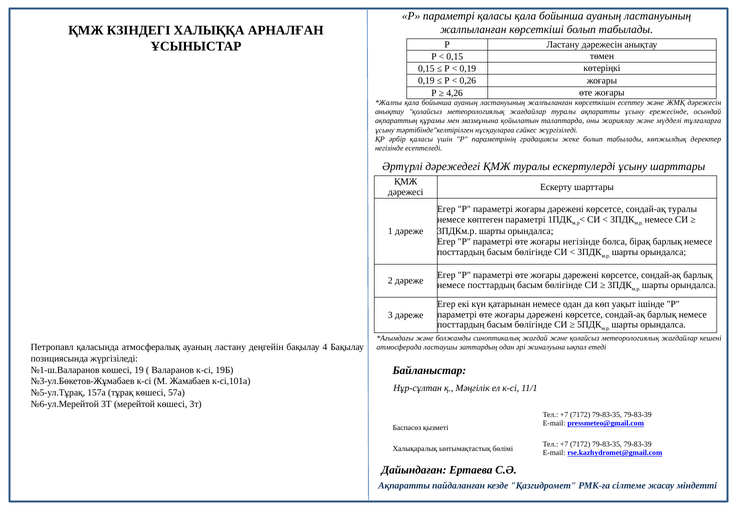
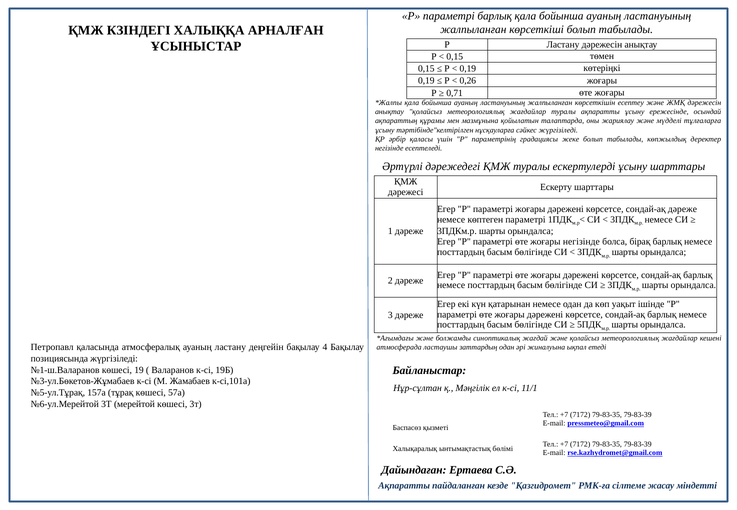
параметрі қаласы: қаласы -> барлық (495, 16)
4,26: 4,26 -> 0,71 (455, 93)
сондай-ақ туралы: туралы -> дәреже (682, 209)
